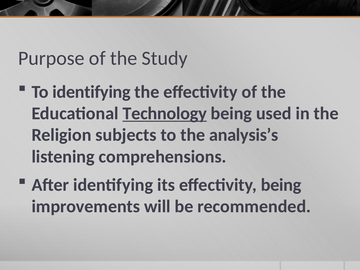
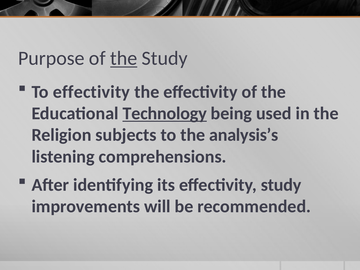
the underline: none -> present (124, 58)
To identifying: identifying -> effectivity (91, 92)
effectivity being: being -> study (281, 185)
